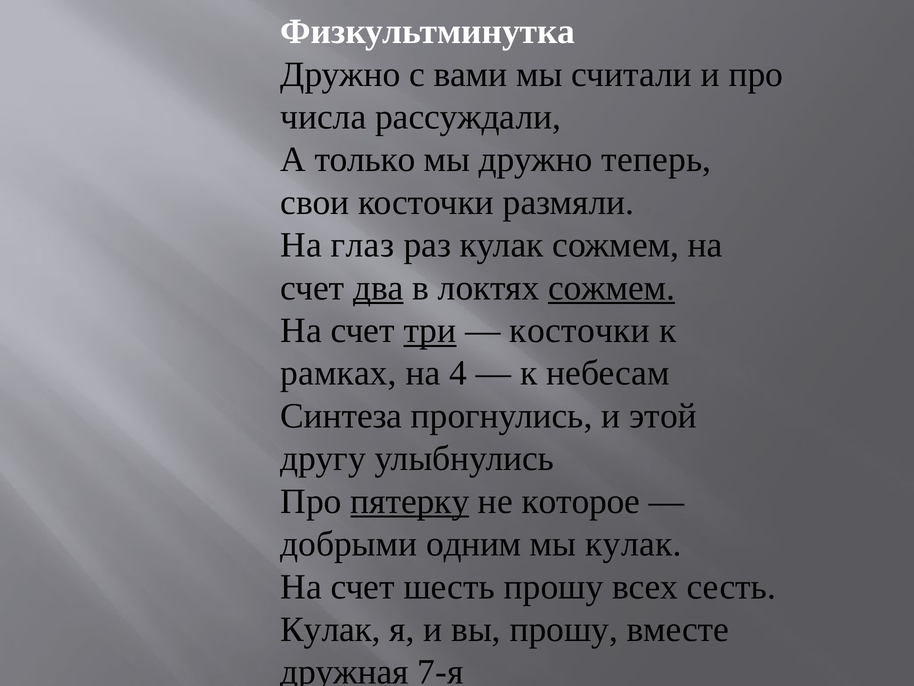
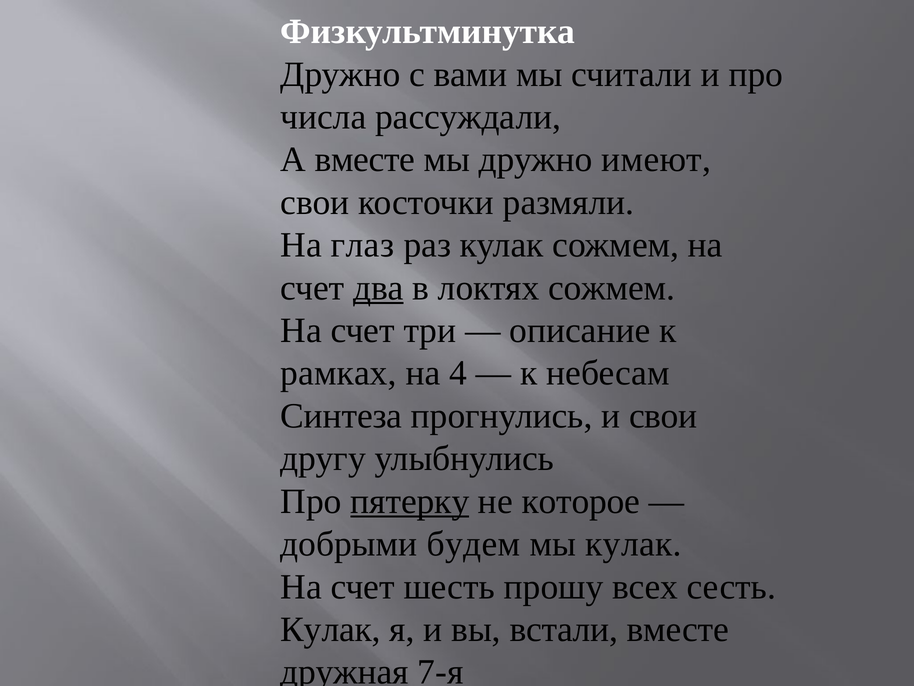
А только: только -> вместе (365, 160)
теперь: теперь -> имеют (656, 160)
сожмем underline: present -> none (612, 288)
три underline: present -> none (430, 330)
косточки: косточки -> описание (580, 330)
и этой: этой -> свои (663, 416)
одним: одним -> будем (473, 544)
вы прошу: прошу -> встали (564, 629)
